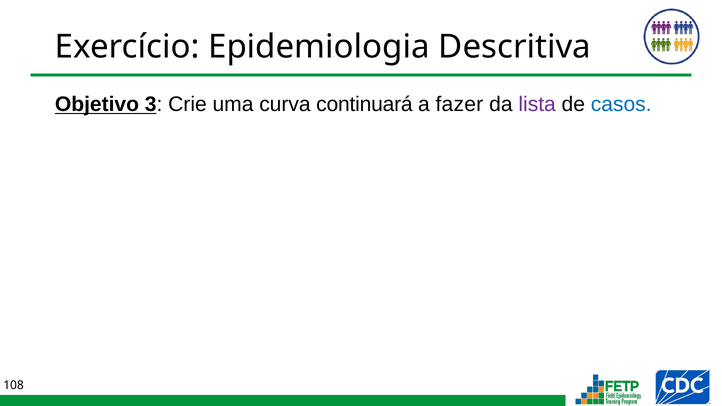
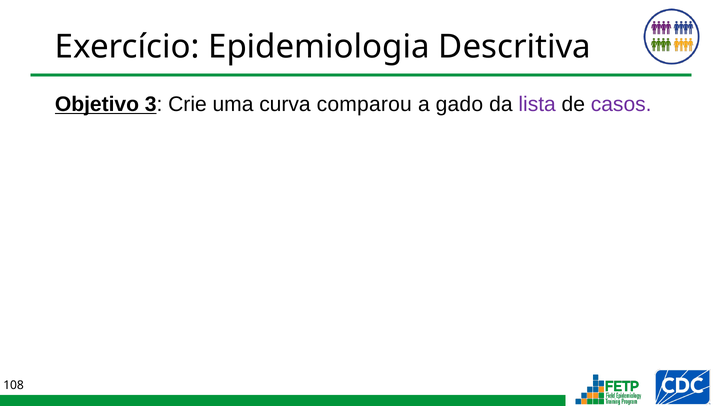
continuará: continuará -> comparou (364, 104)
fazer: fazer -> gado (459, 104)
casos colour: blue -> purple (621, 104)
